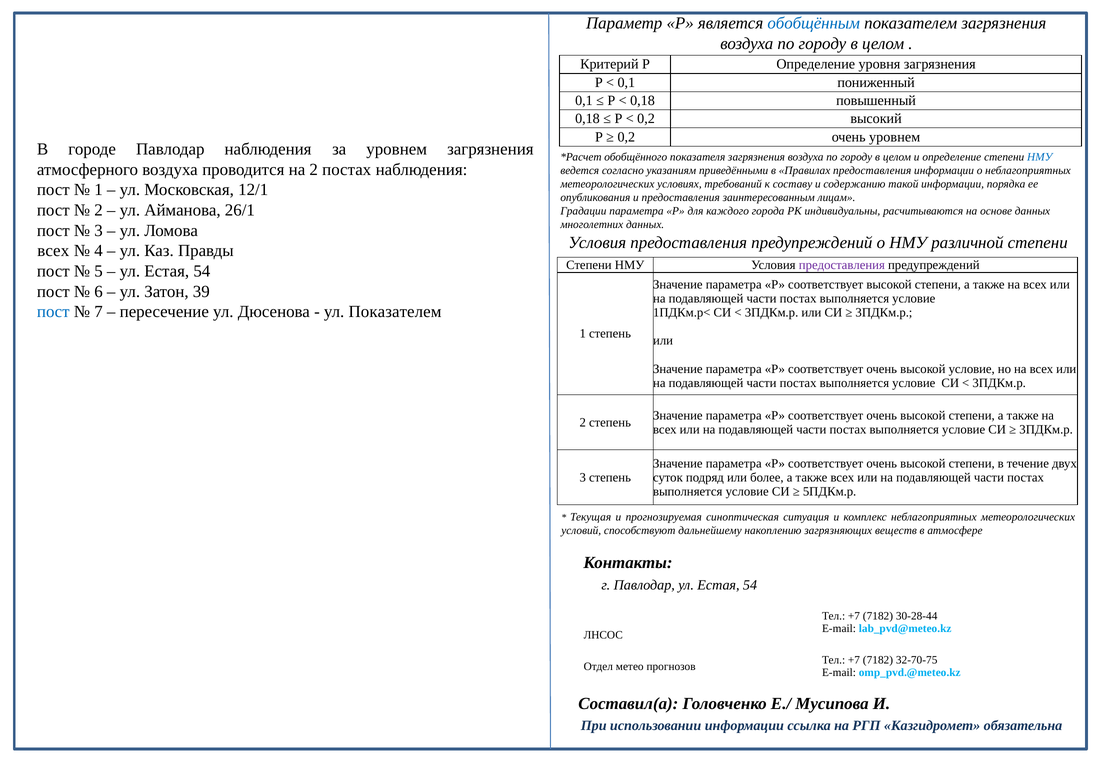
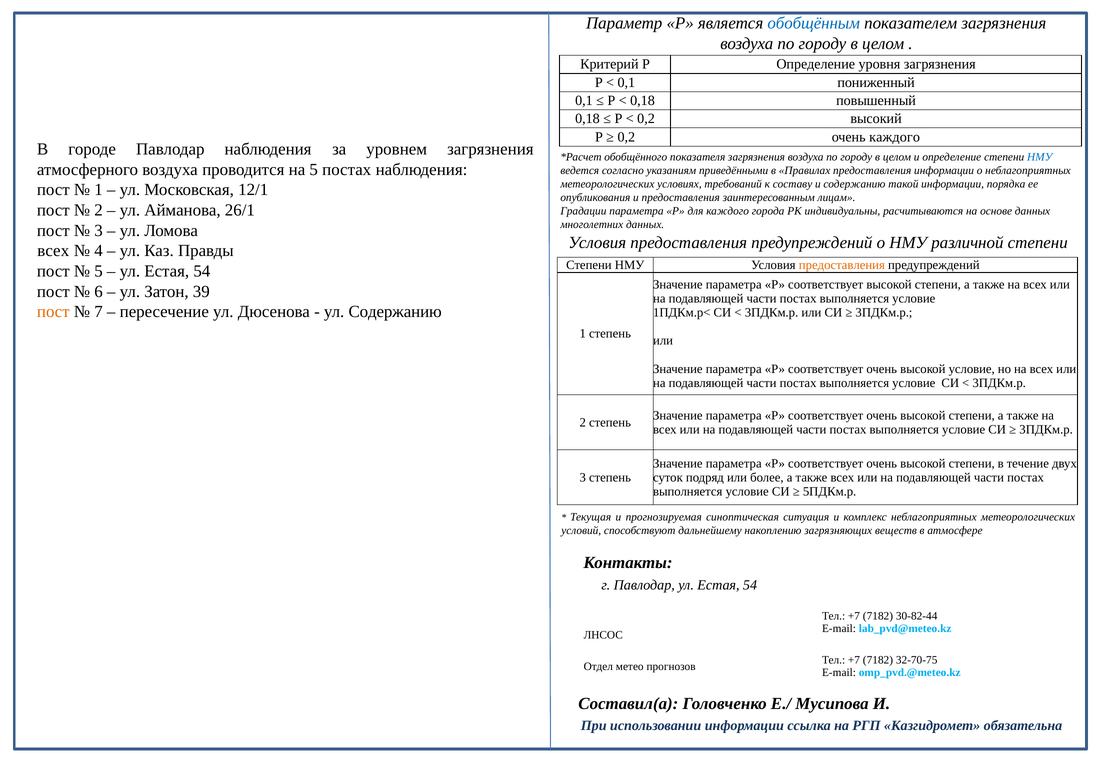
очень уровнем: уровнем -> каждого (895, 137)
на 2: 2 -> 5 (314, 170)
предоставления colour: purple -> orange (842, 265)
пост colour: blue -> orange (53, 312)
ул Показателем: Показателем -> Содержанию (395, 312)
30-28-44: 30-28-44 -> 30-82-44 (917, 616)
